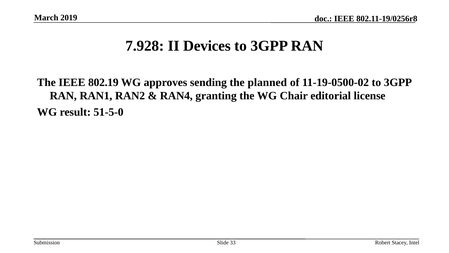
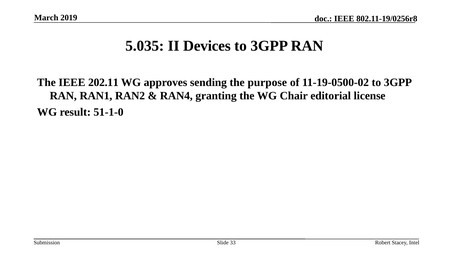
7.928: 7.928 -> 5.035 (145, 46)
802.19: 802.19 -> 202.11 (103, 82)
planned: planned -> purpose (267, 82)
51-5-0: 51-5-0 -> 51-1-0 (109, 112)
